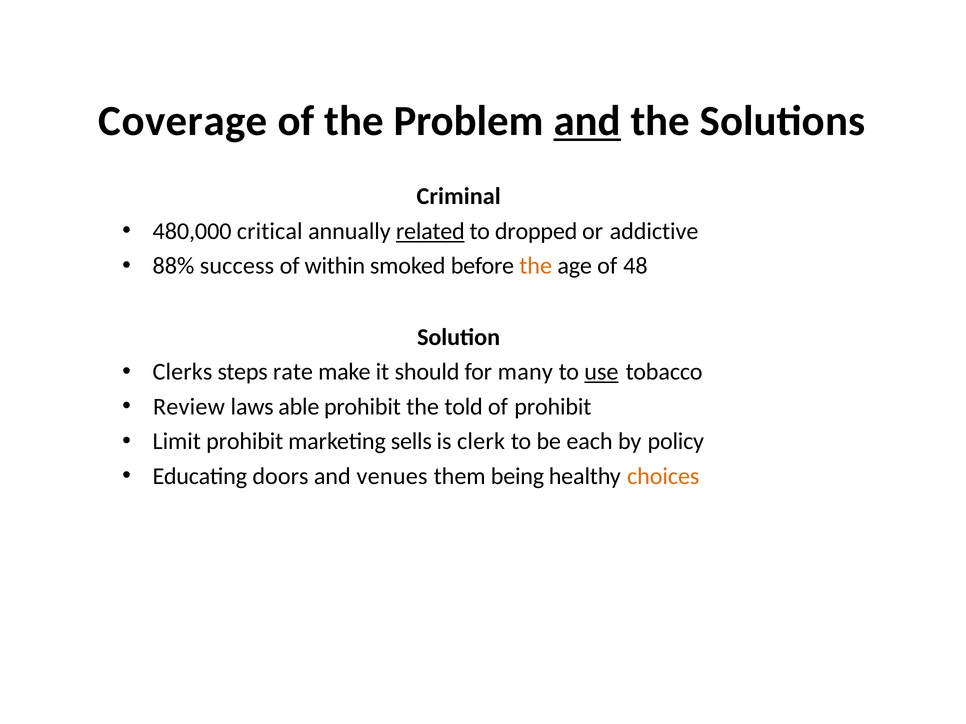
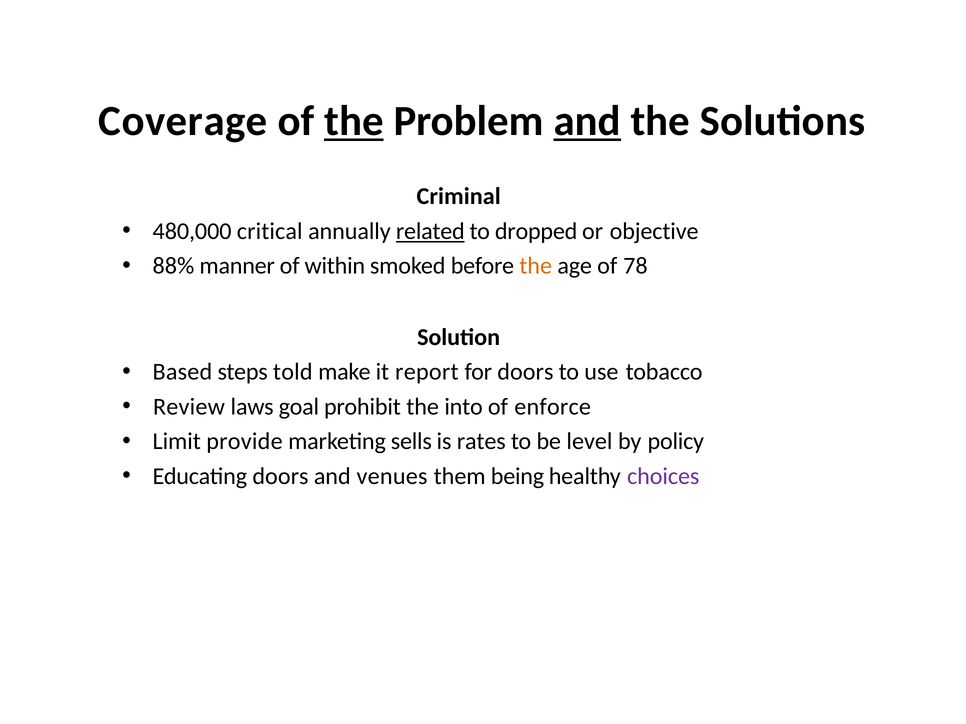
the underline: none -> present (354, 121)
addictive: addictive -> objective (654, 231)
success: success -> manner (237, 266)
48: 48 -> 78 (635, 266)
Clerks: Clerks -> Based (182, 372)
rate: rate -> told (293, 372)
should: should -> report (427, 372)
for many: many -> doors (525, 372)
use underline: present -> none (601, 372)
able: able -> goal (299, 407)
told: told -> into (464, 407)
of prohibit: prohibit -> enforce (553, 407)
Limit prohibit: prohibit -> provide (244, 442)
clerk: clerk -> rates (481, 442)
each: each -> level (589, 442)
choices colour: orange -> purple (663, 476)
